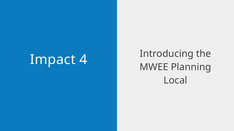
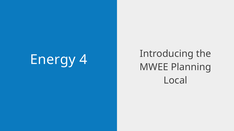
Impact: Impact -> Energy (53, 60)
